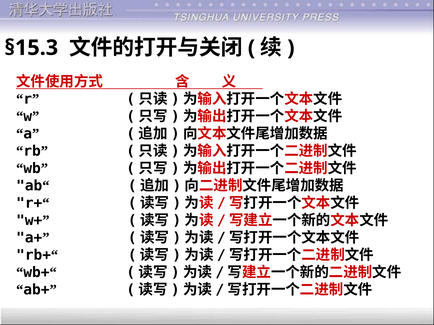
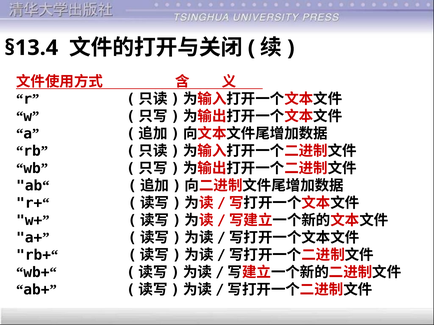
§15.3: §15.3 -> §13.4 (31, 48)
